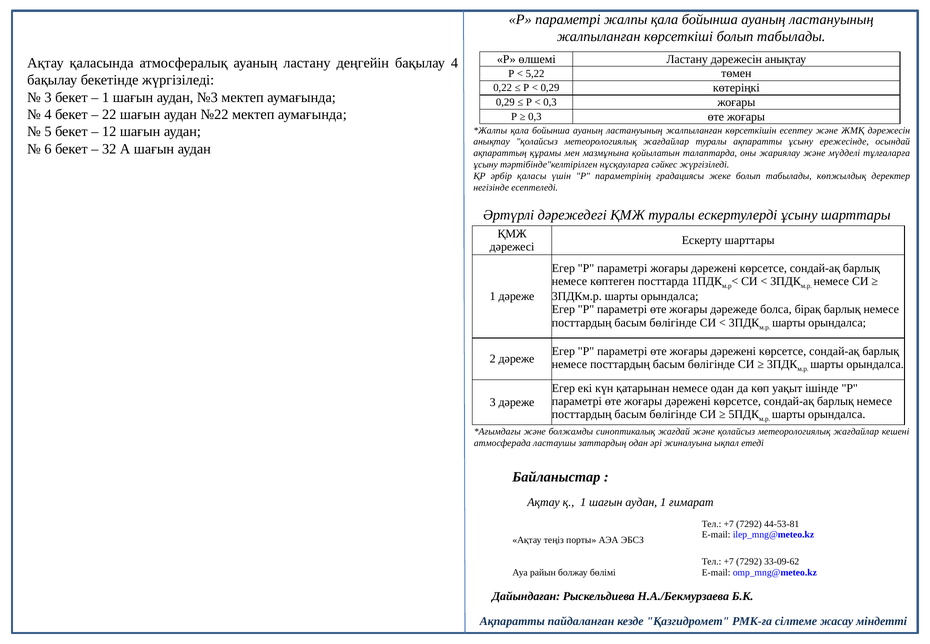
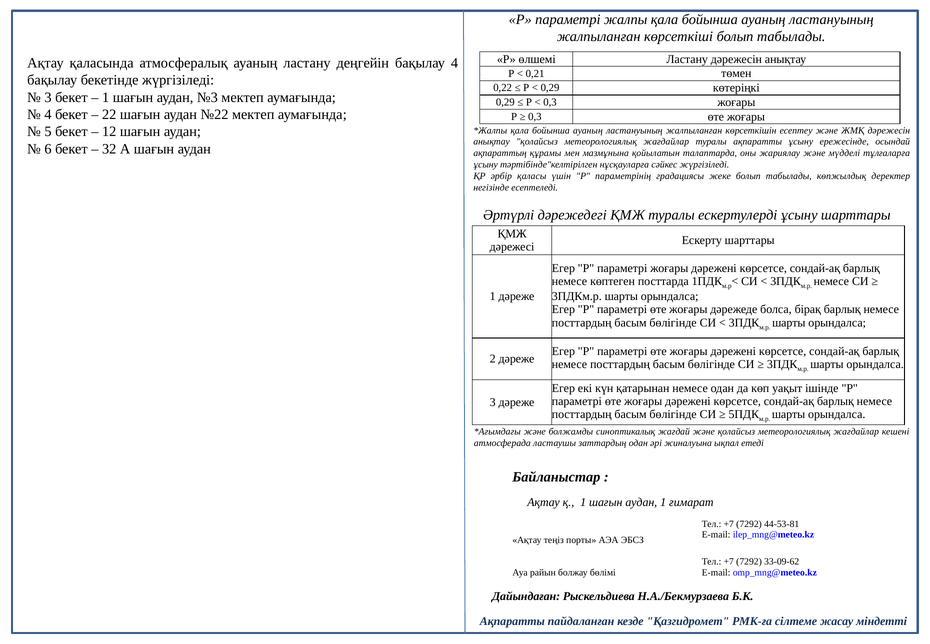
5,22: 5,22 -> 0,21 (535, 74)
